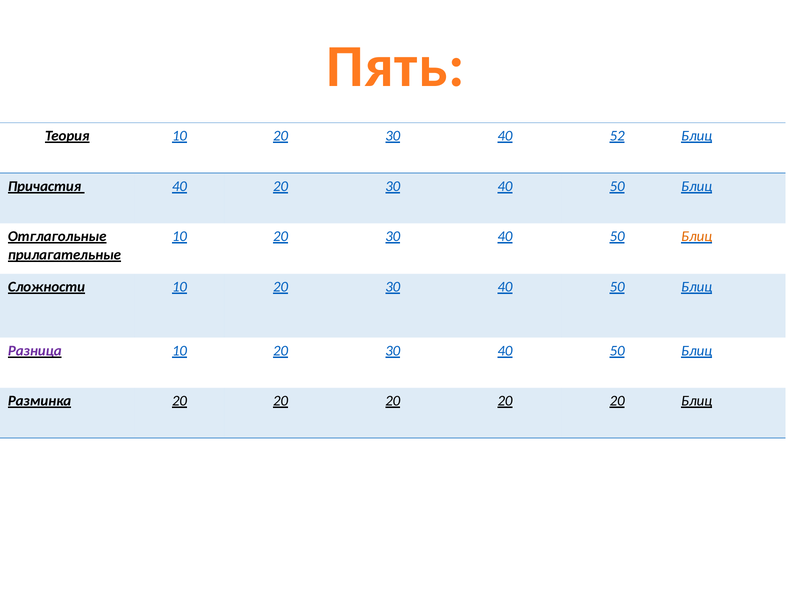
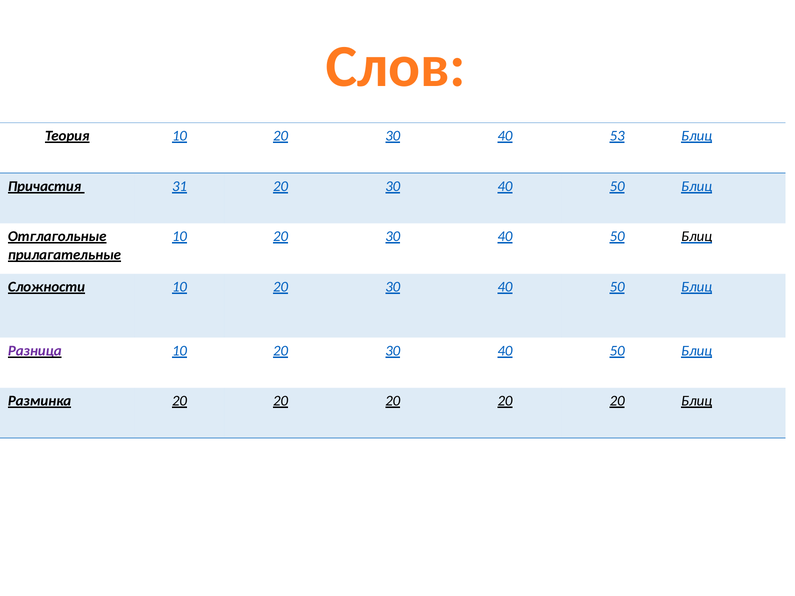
Пять: Пять -> Слов (396, 67)
52: 52 -> 53 (617, 136)
Причастия 40: 40 -> 31 (180, 186)
Блиц colour: orange -> black (697, 237)
